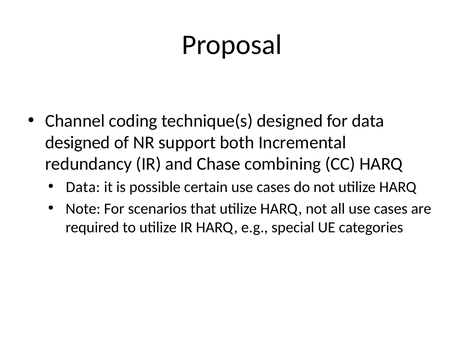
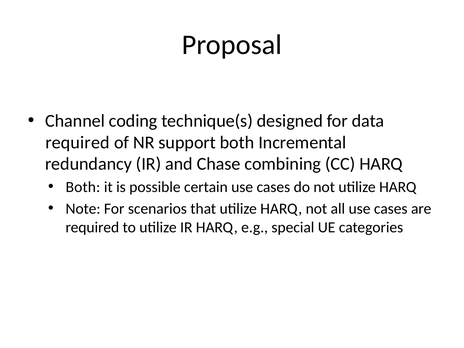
designed: designed -> required (78, 142)
Data: Data -> Both (83, 187)
